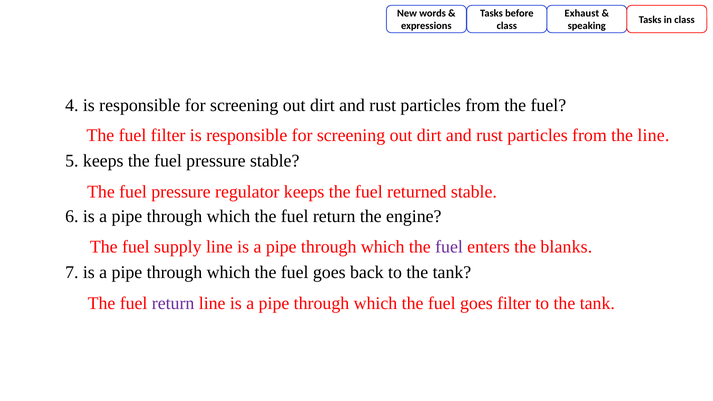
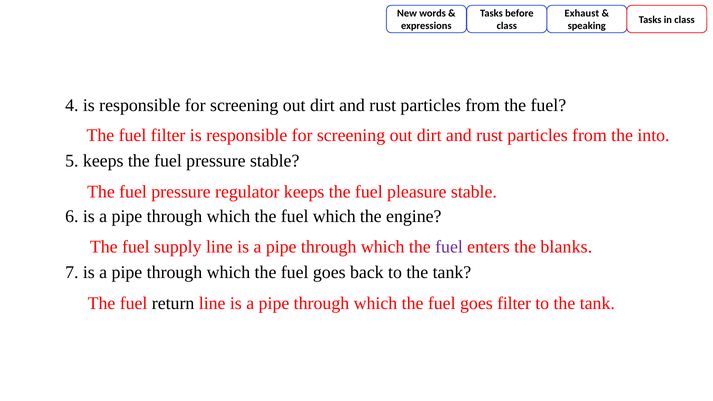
the line: line -> into (653, 136)
returned: returned -> pleasure (417, 192)
which the fuel return: return -> which (334, 217)
return colour: purple -> black (173, 303)
